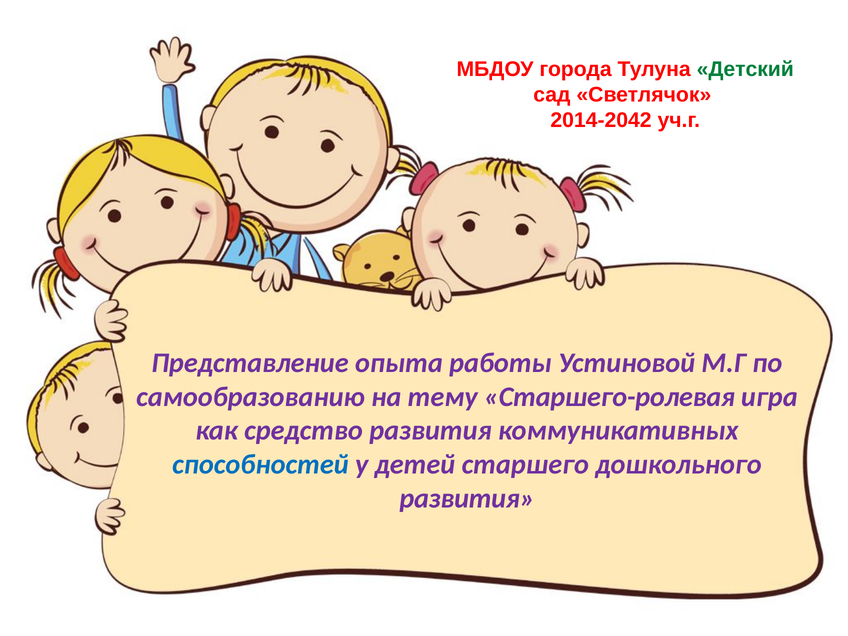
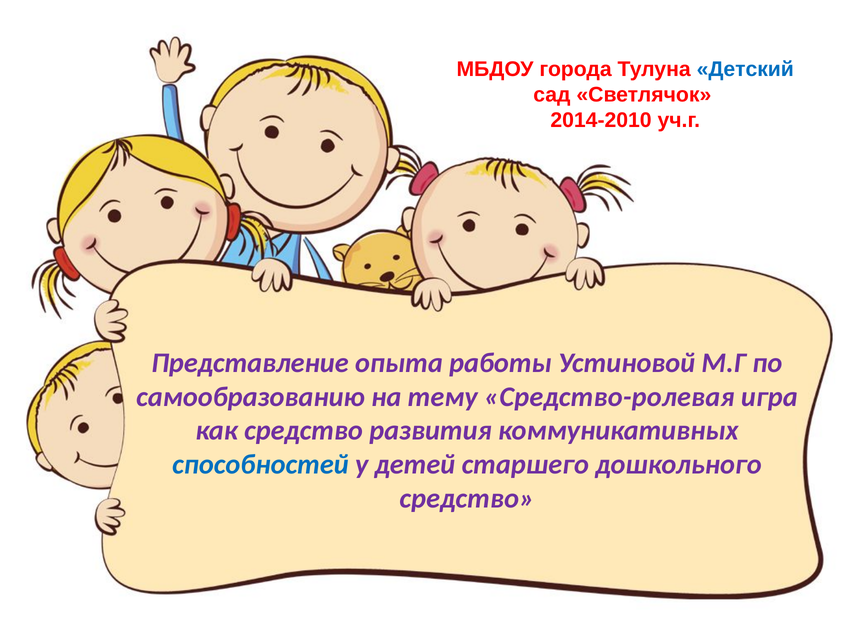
Детский colour: green -> blue (745, 69)
2014-2042: 2014-2042 -> 2014-2010 (601, 120)
Старшего-ролевая: Старшего-ролевая -> Средство-ролевая (609, 397)
развития: развития -> средство (467, 499)
